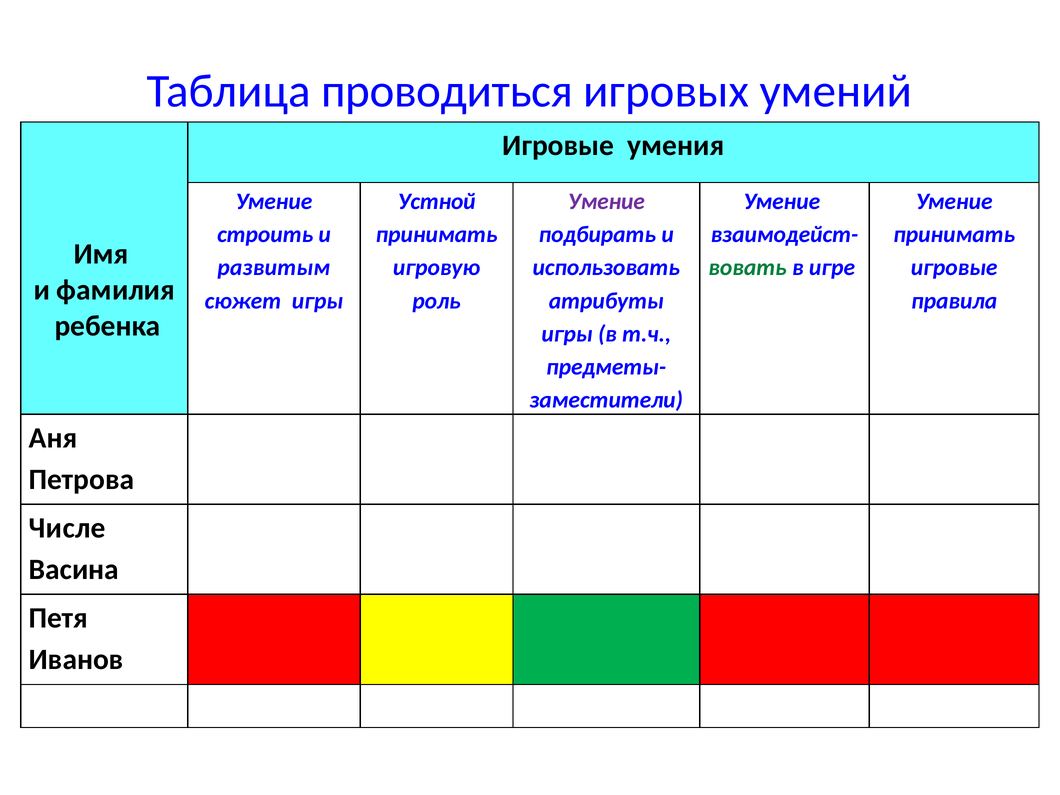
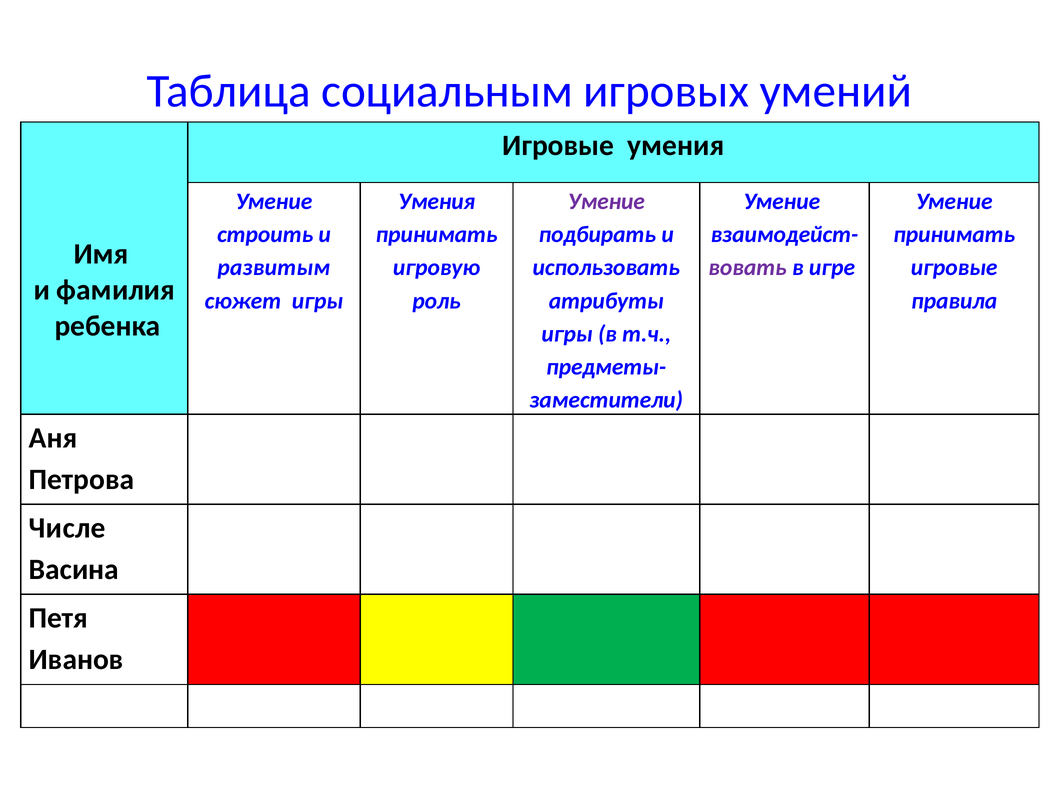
проводиться: проводиться -> социальным (447, 91)
Устной: Устной -> Умения (437, 202)
вовать colour: green -> purple (748, 268)
